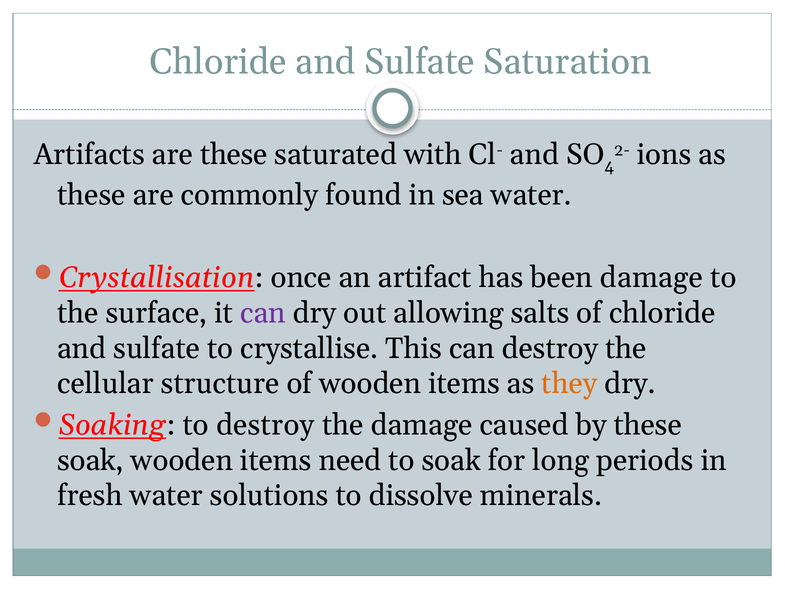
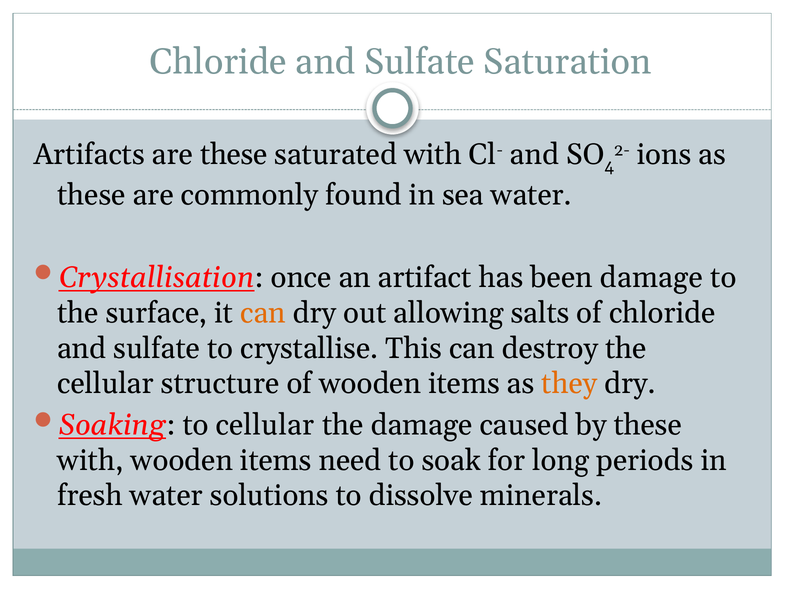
can colour: purple -> orange (263, 313)
to destroy: destroy -> cellular (265, 425)
soak: soak -> with (90, 460)
